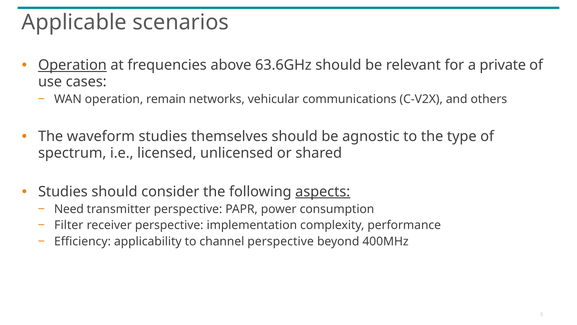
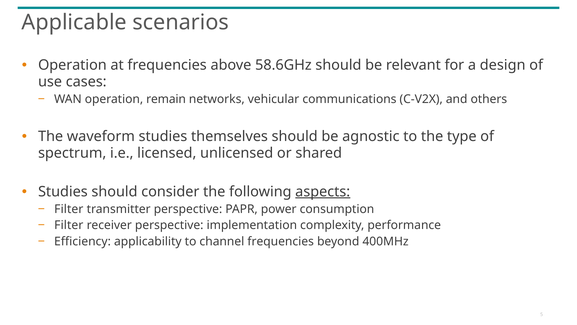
Operation underline: present -> none (72, 65)
63.6GHz: 63.6GHz -> 58.6GHz (283, 65)
private: private -> design (503, 65)
Need: Need -> Filter (69, 209)
channel perspective: perspective -> frequencies (281, 241)
